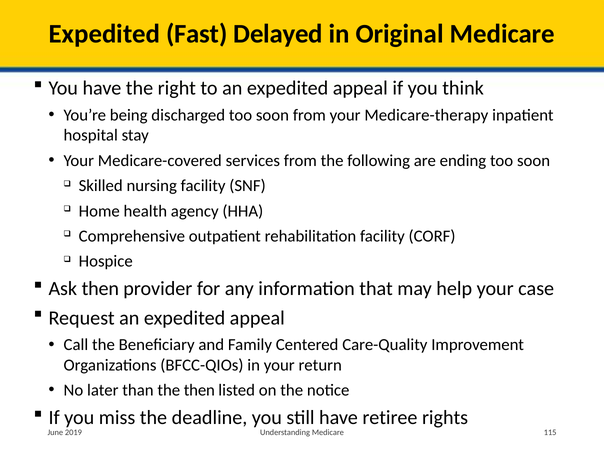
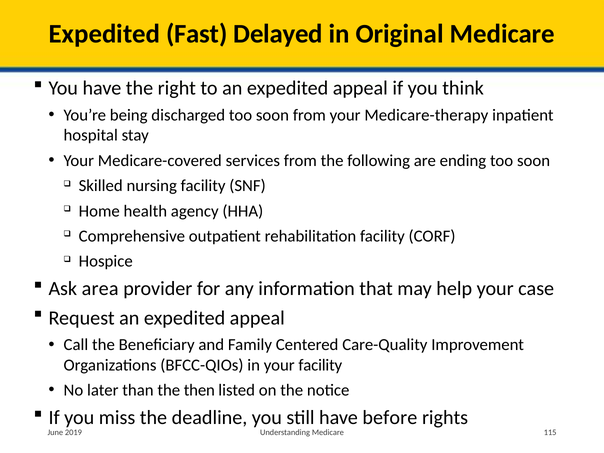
Ask then: then -> area (100, 289)
your return: return -> facility (320, 365)
retiree: retiree -> before (390, 418)
